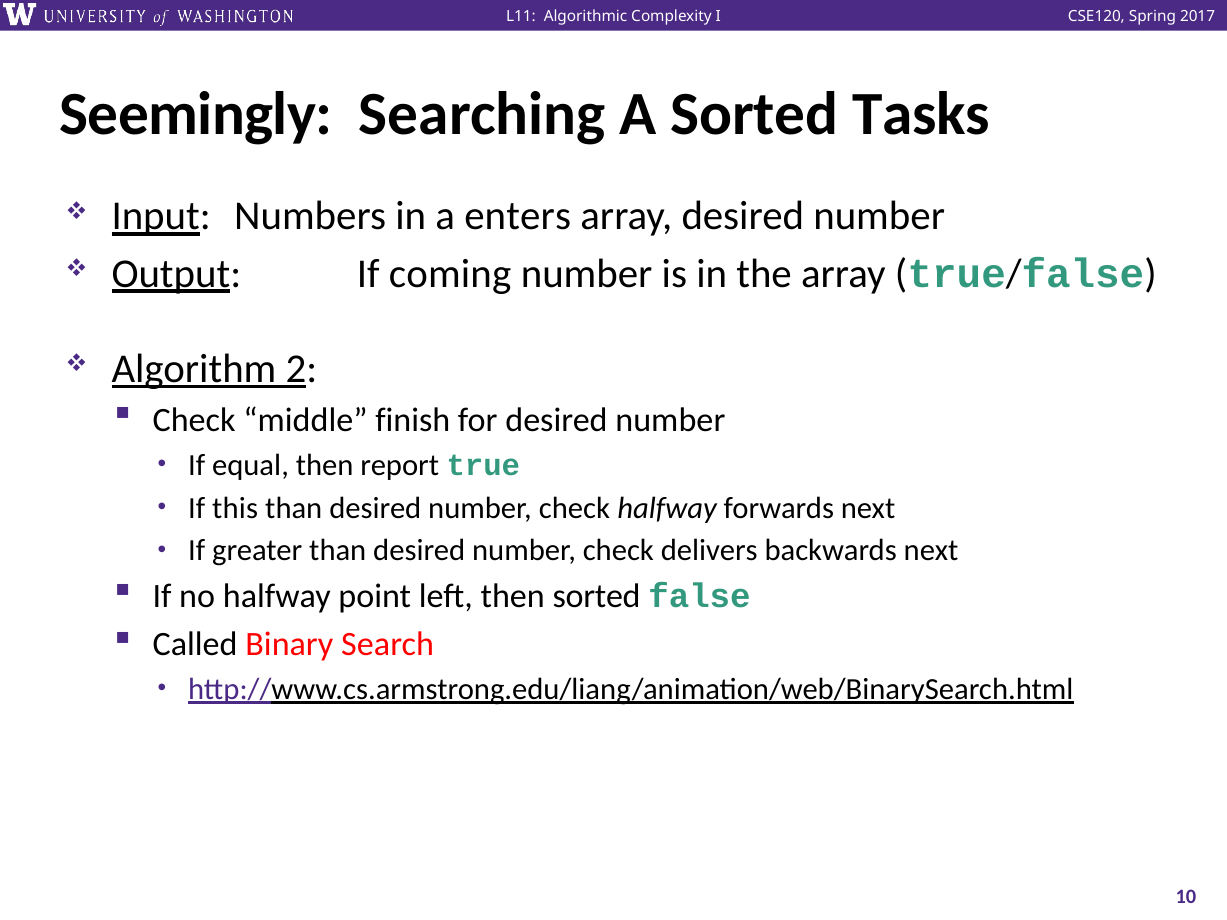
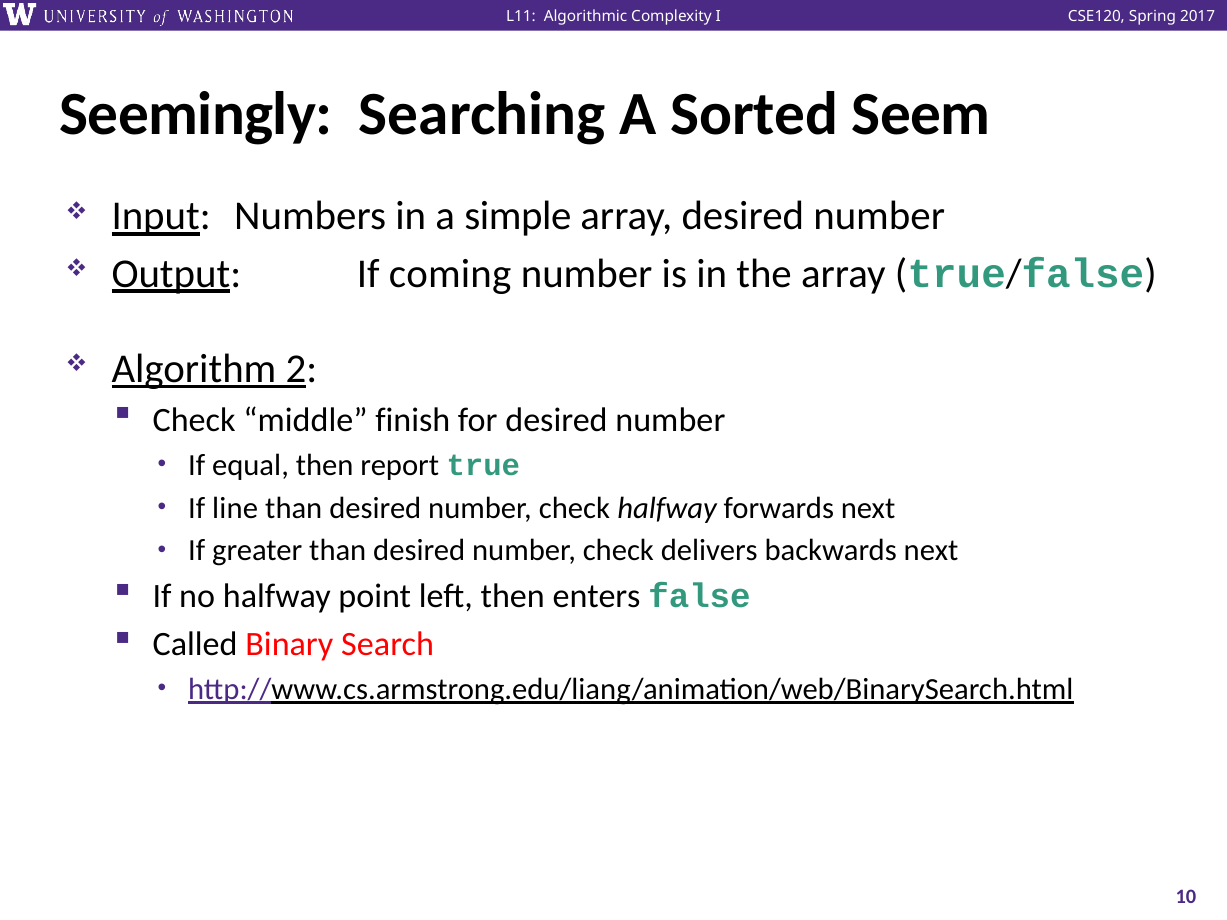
Tasks: Tasks -> Seem (921, 114)
enters: enters -> simple (518, 216)
this: this -> line (235, 508)
then sorted: sorted -> enters (597, 597)
